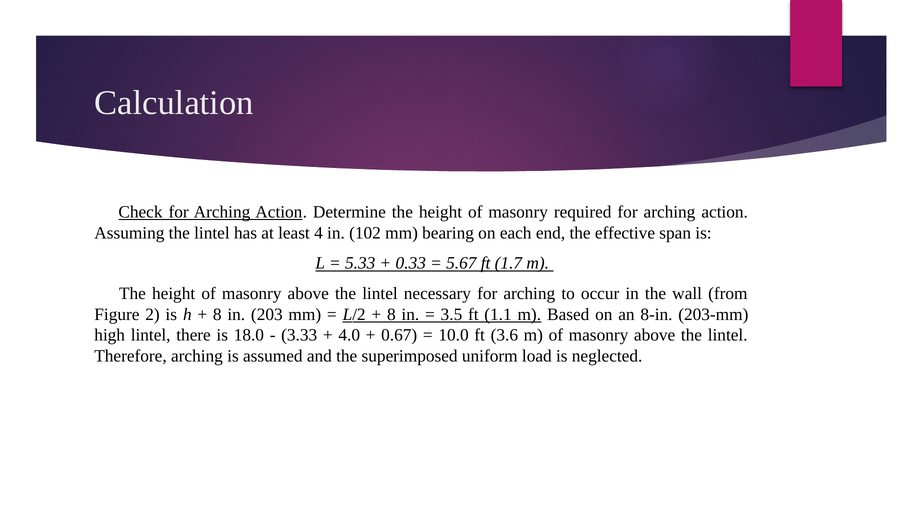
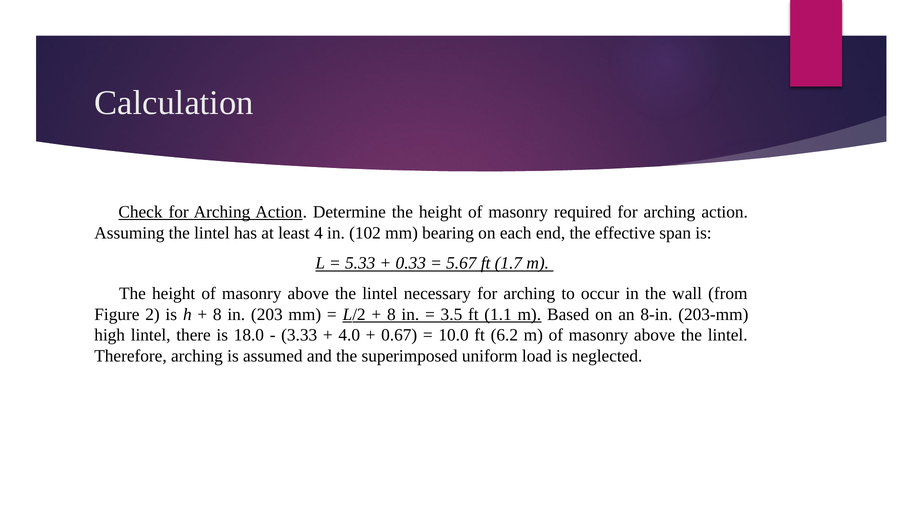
3.6: 3.6 -> 6.2 (504, 335)
